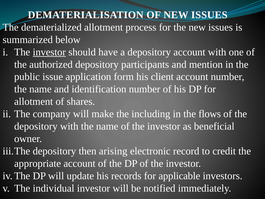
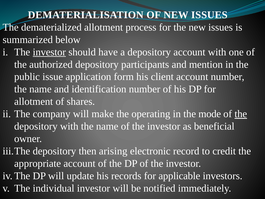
including: including -> operating (151, 114)
flows: flows -> mode (210, 114)
the underline: none -> present (241, 114)
